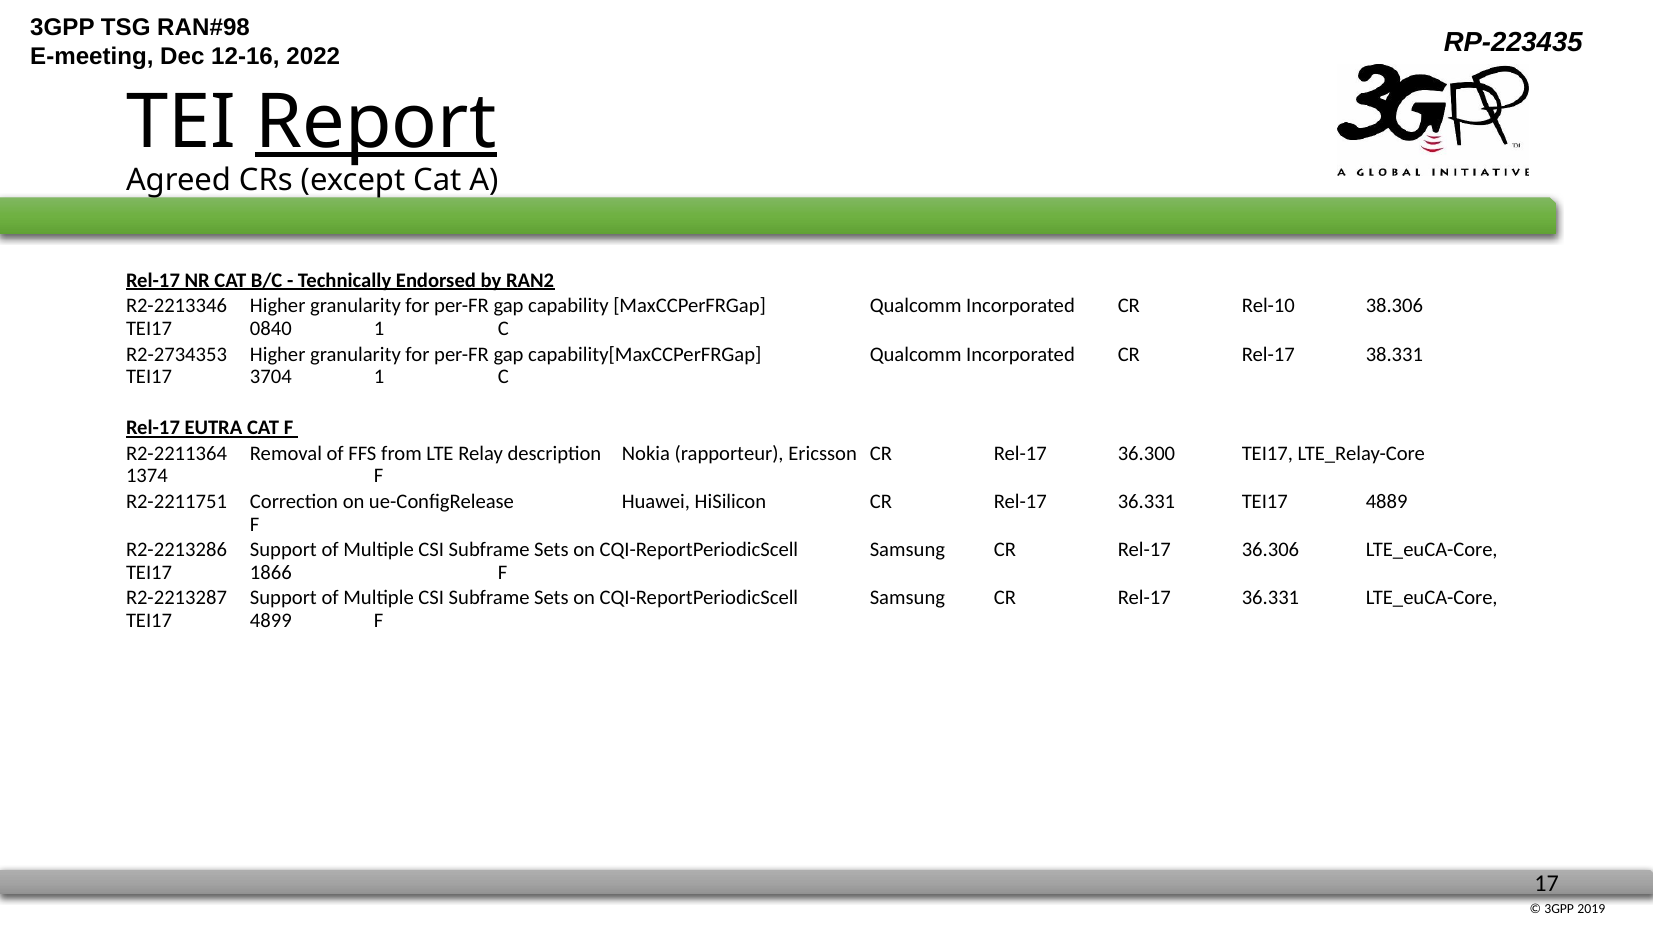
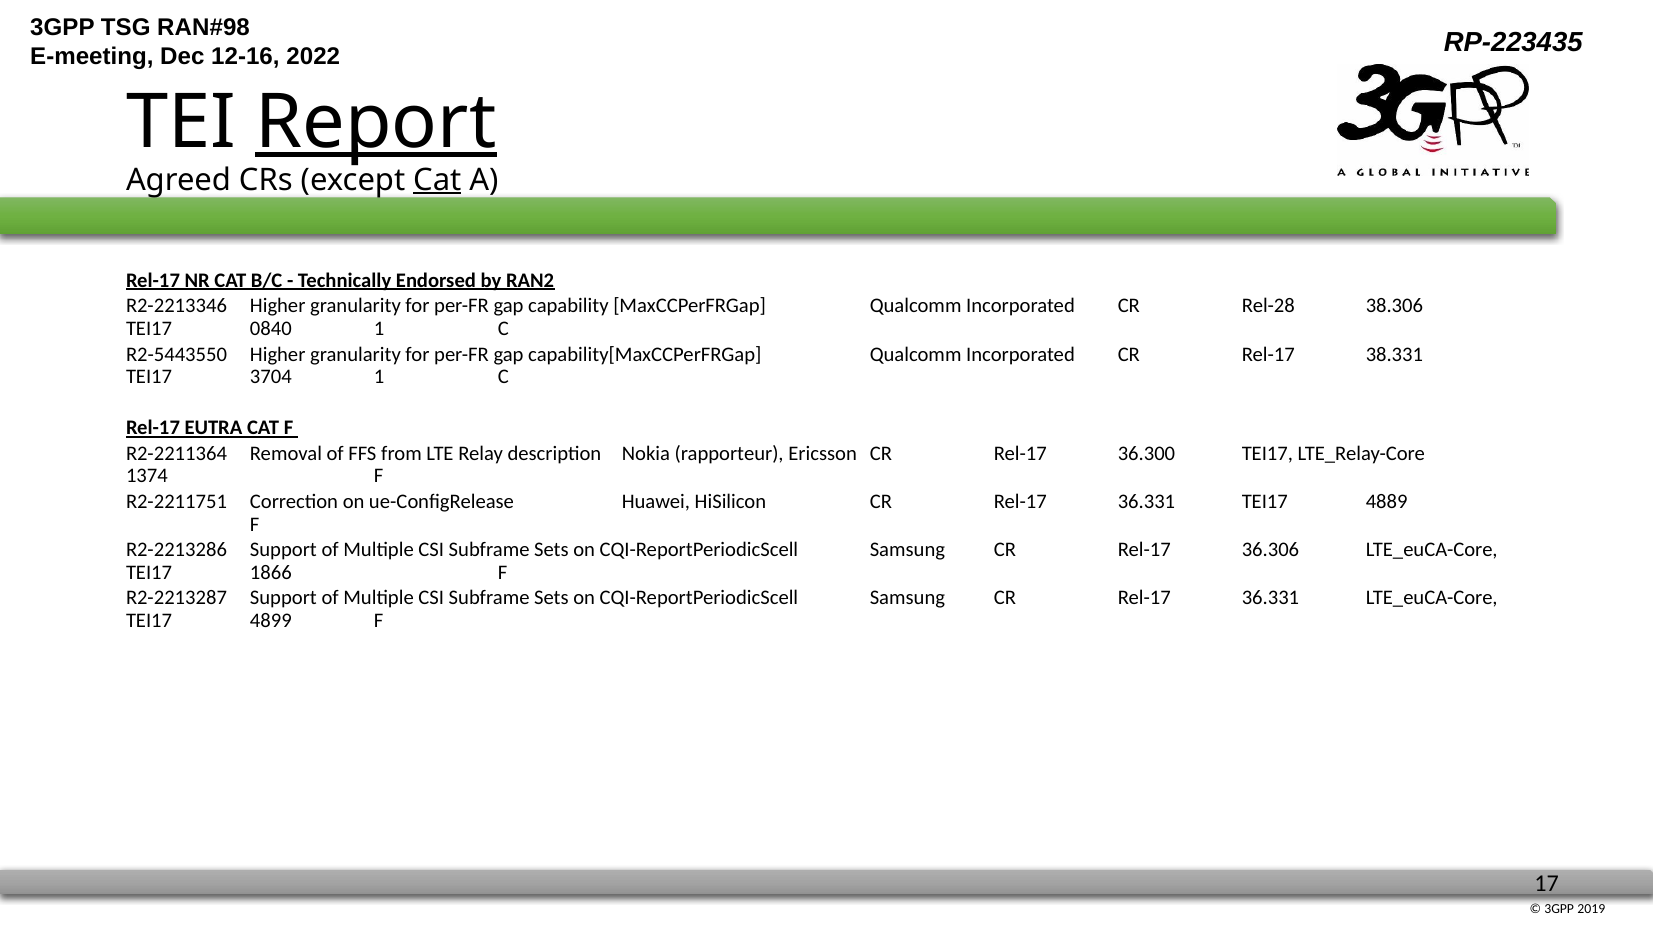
Cat underline: none -> present (437, 180)
Rel-10: Rel-10 -> Rel-28 (1268, 306)
R2-2734353: R2-2734353 -> R2-5443550 (177, 354)
